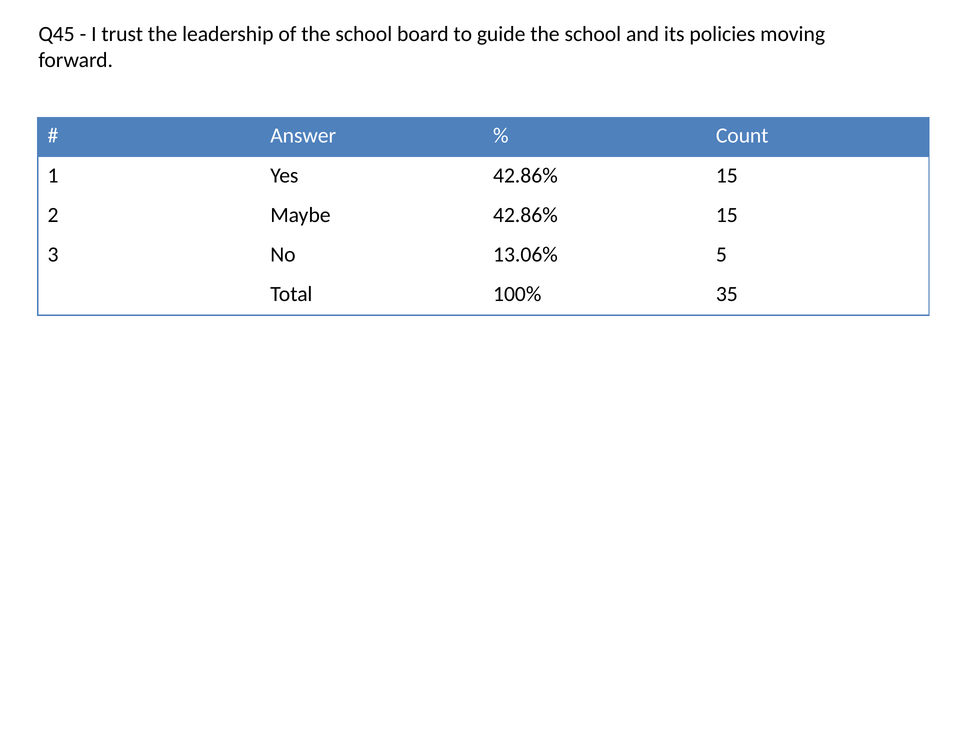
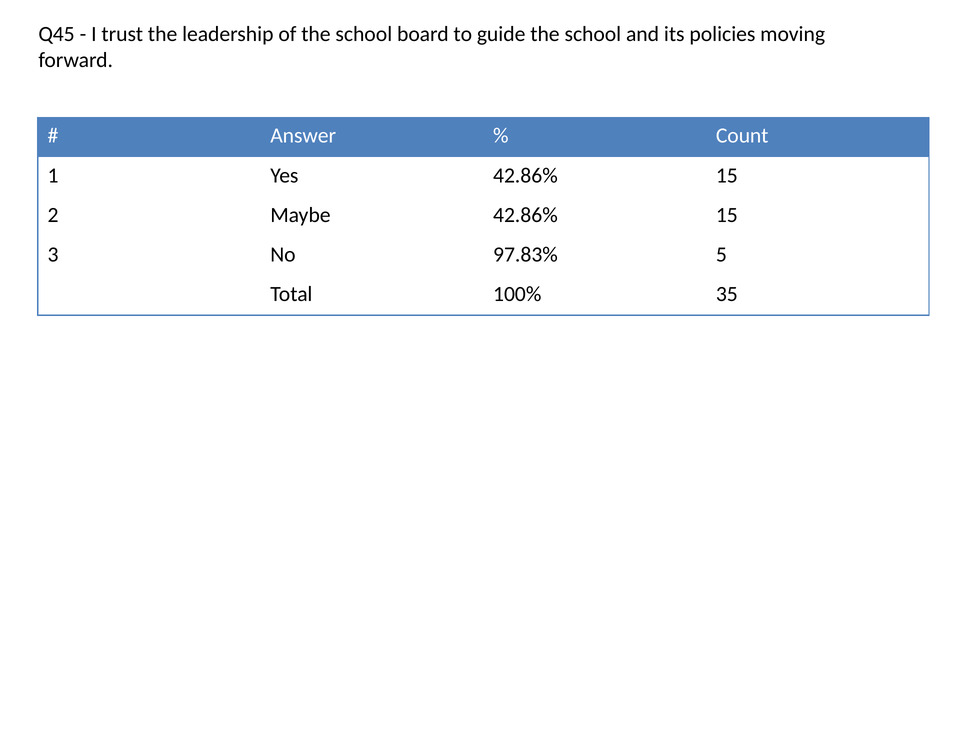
13.06%: 13.06% -> 97.83% (525, 255)
